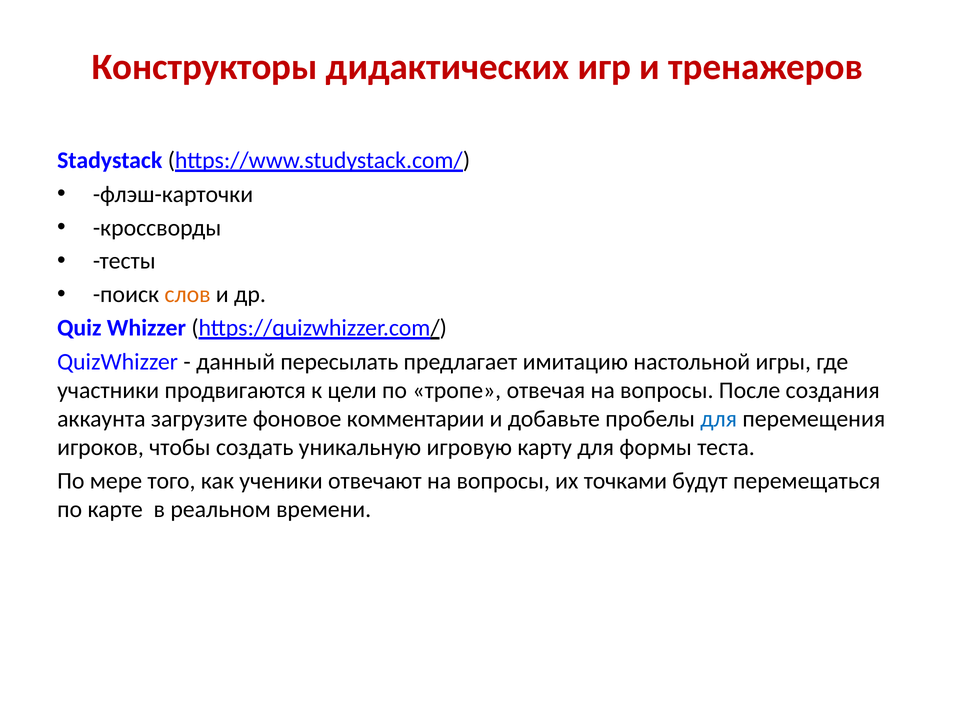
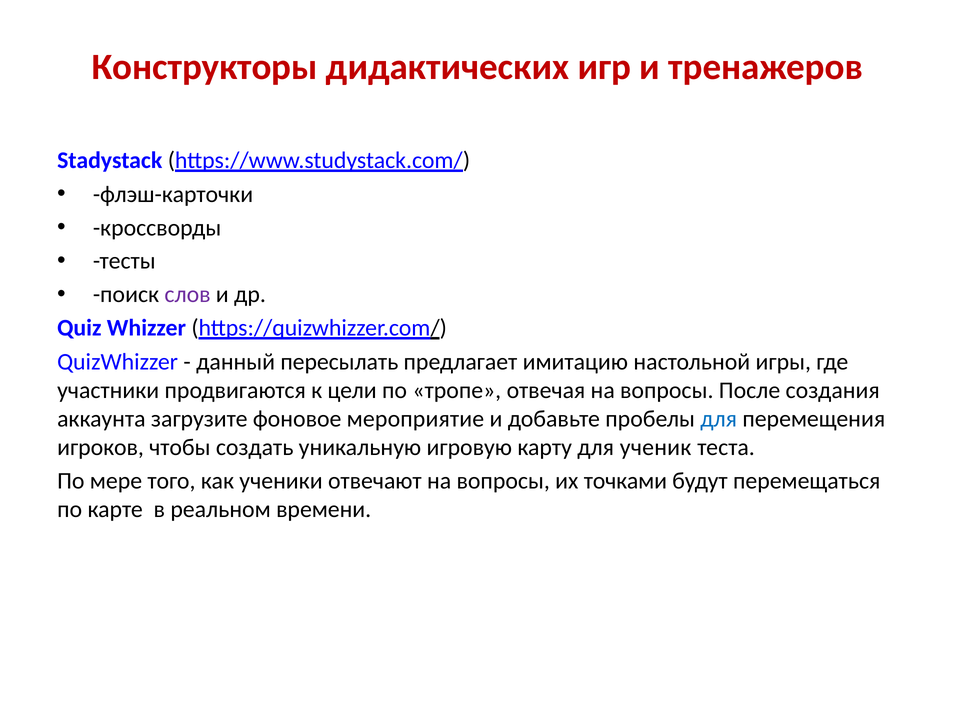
слов colour: orange -> purple (188, 294)
комментарии: комментарии -> мероприятие (415, 419)
формы: формы -> ученик (656, 447)
